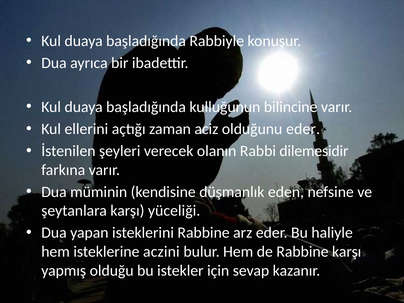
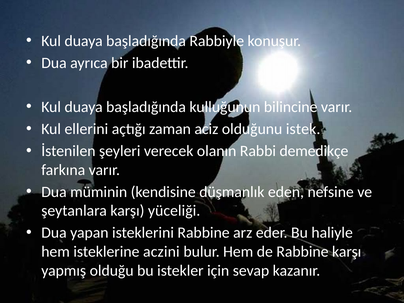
olduğunu eder: eder -> istek (303, 129)
dilemesidir: dilemesidir -> demedikçe (314, 151)
